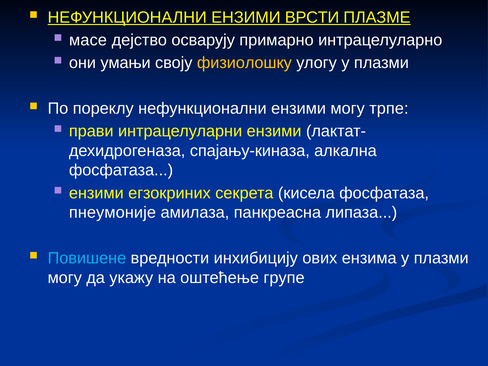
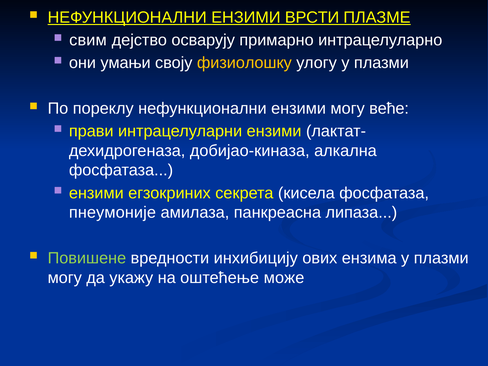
масе: масе -> свим (88, 40)
трпе: трпе -> веће (389, 108)
спајању-киназа: спајању-киназа -> добијао-киназа (250, 151)
Повишене colour: light blue -> light green (87, 258)
групе: групе -> може (284, 278)
